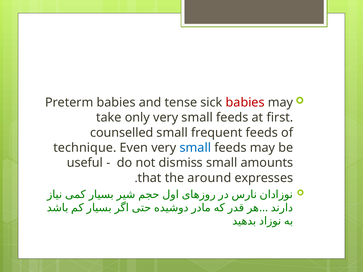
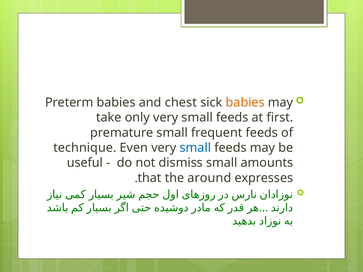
tense: tense -> chest (181, 103)
babies colour: red -> orange (245, 103)
counselled: counselled -> premature (122, 133)
